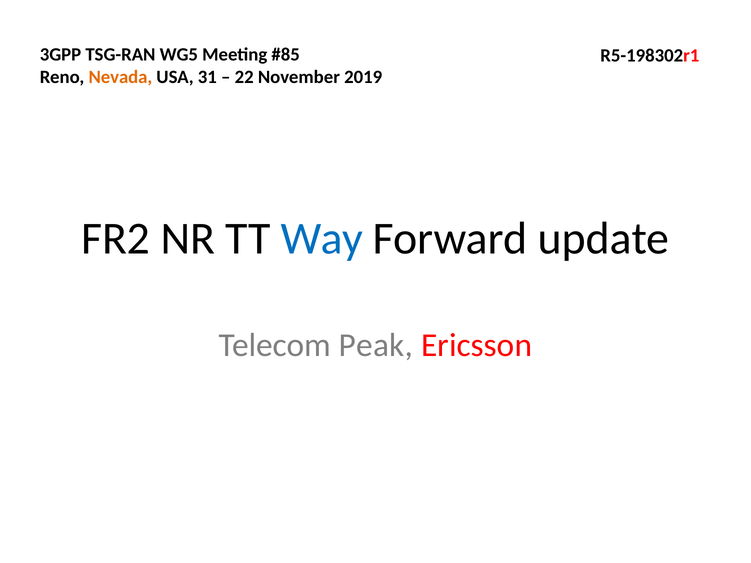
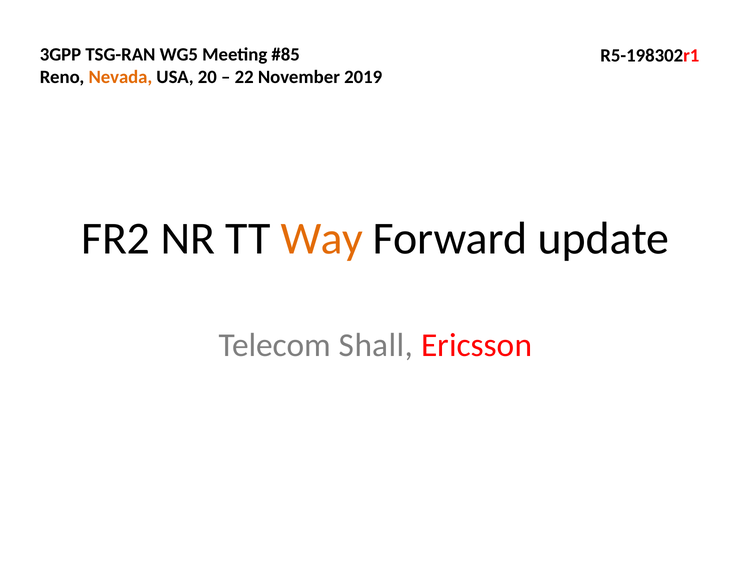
31: 31 -> 20 (207, 77)
Way colour: blue -> orange (322, 239)
Peak: Peak -> Shall (376, 345)
